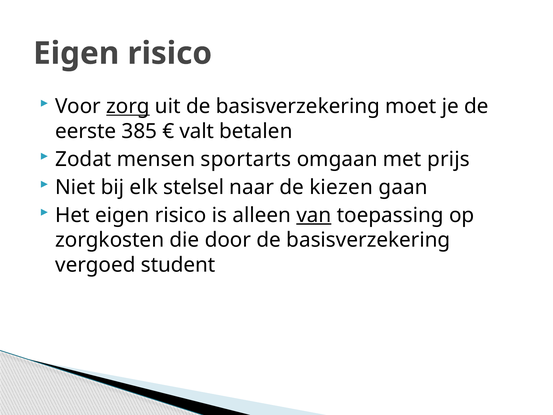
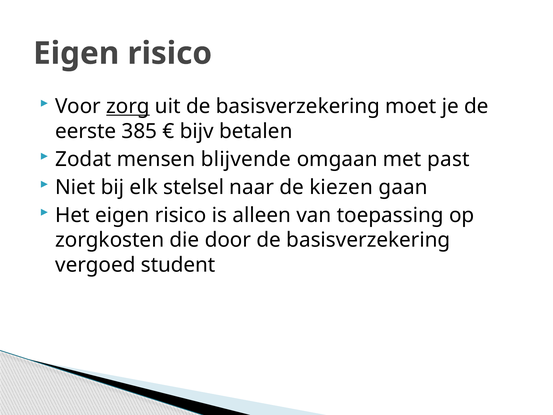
valt: valt -> bijv (197, 131)
sportarts: sportarts -> blijvende (246, 159)
prijs: prijs -> past (448, 159)
van underline: present -> none (314, 215)
